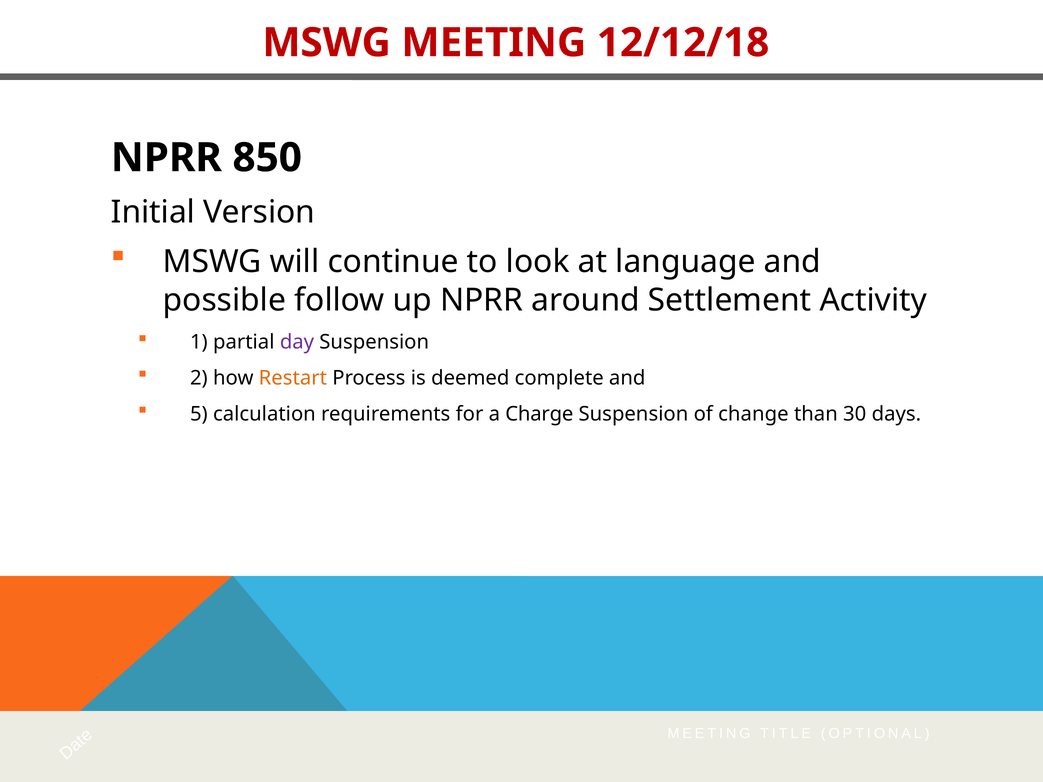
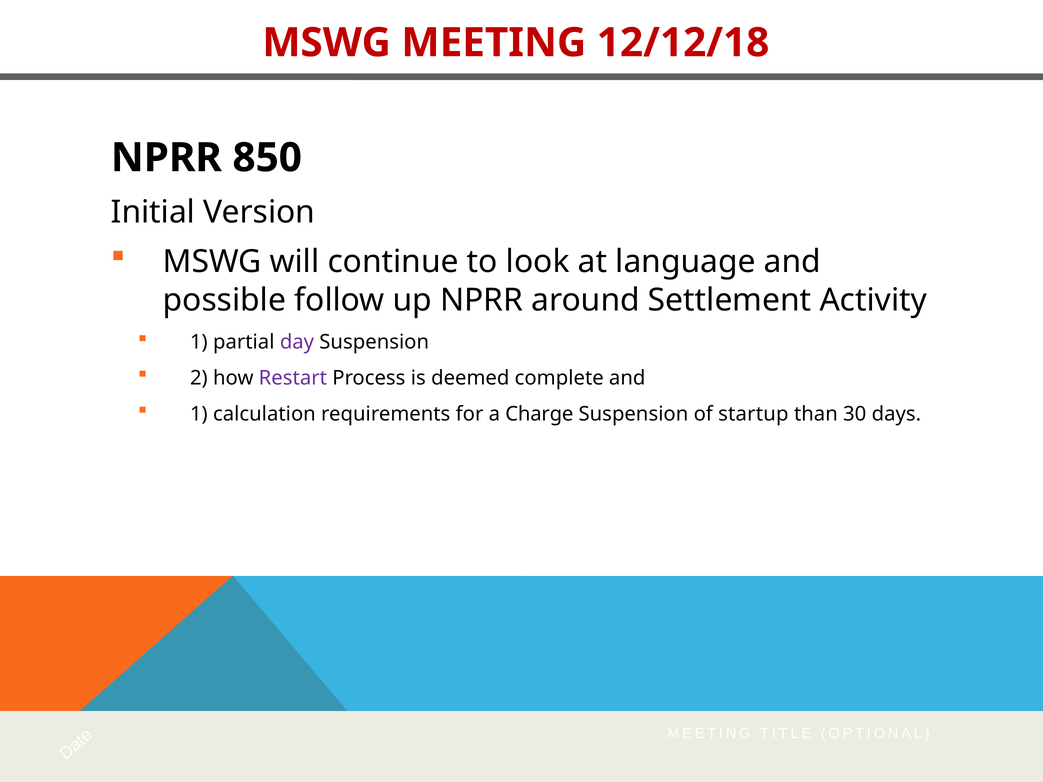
Restart colour: orange -> purple (293, 378)
5: 5 -> 1 (199, 414)
change: change -> startup (753, 414)
